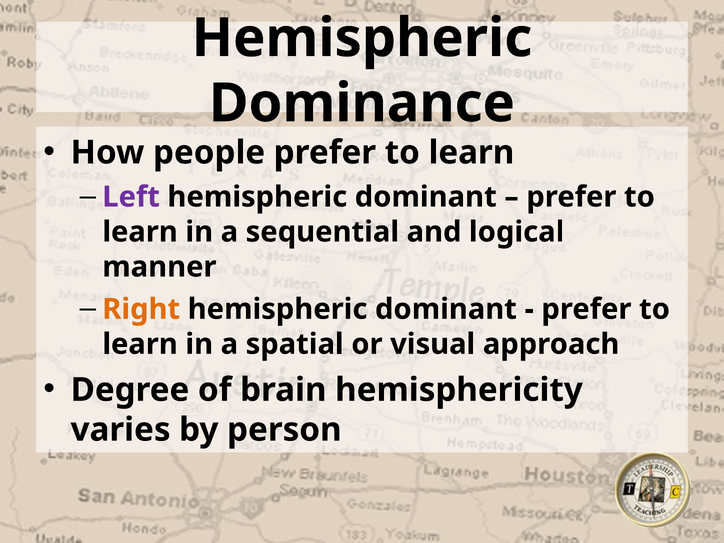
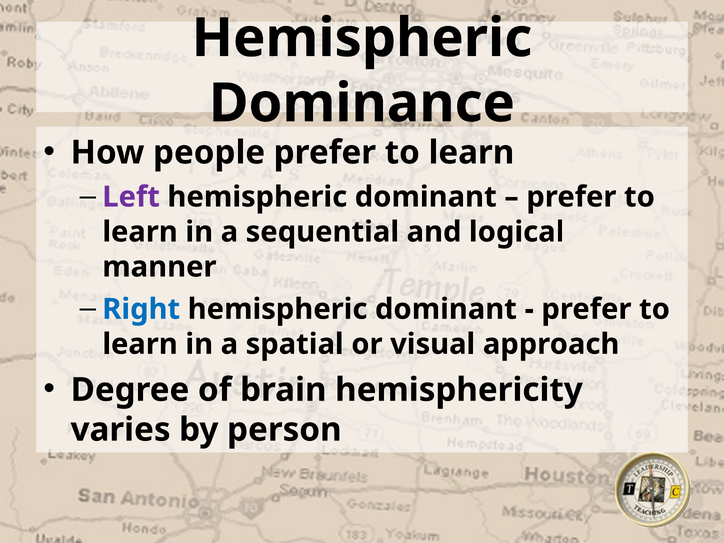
Right colour: orange -> blue (141, 309)
